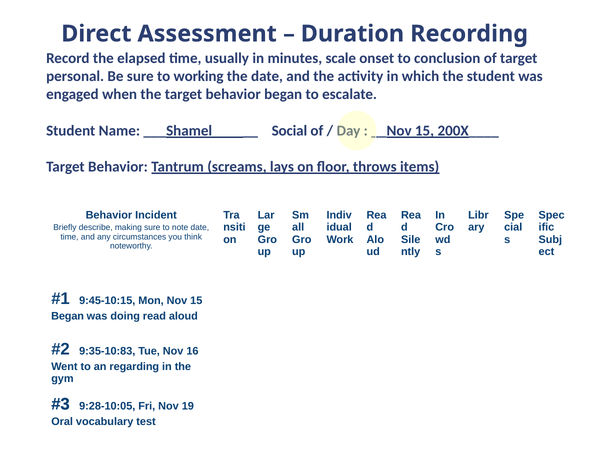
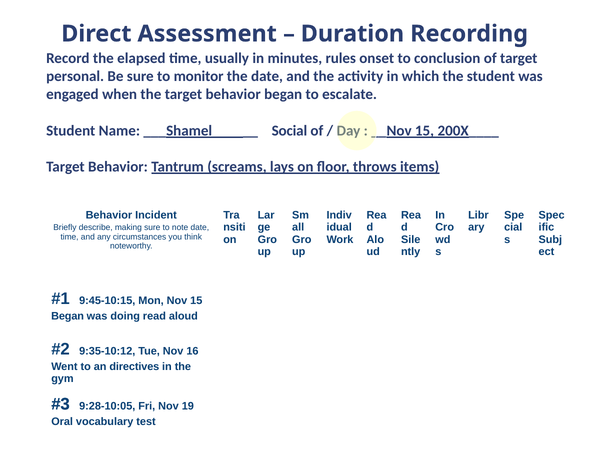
scale: scale -> rules (341, 58)
working: working -> monitor (199, 76)
9:35-10:83: 9:35-10:83 -> 9:35-10:12 (107, 351)
regarding: regarding -> directives (134, 367)
